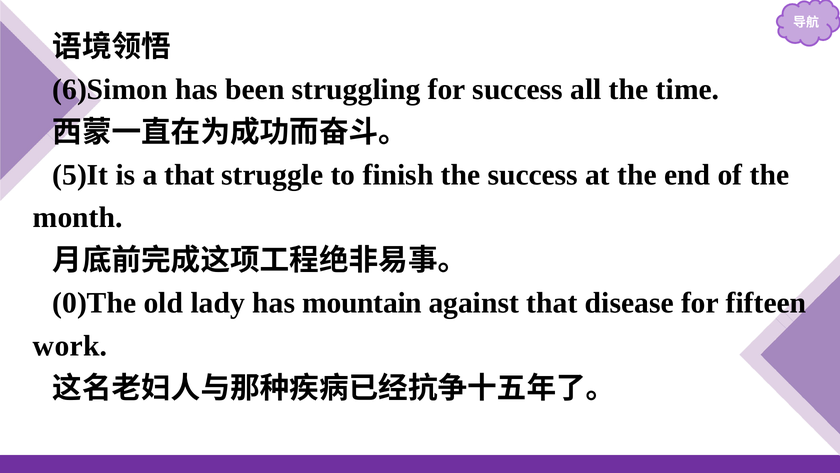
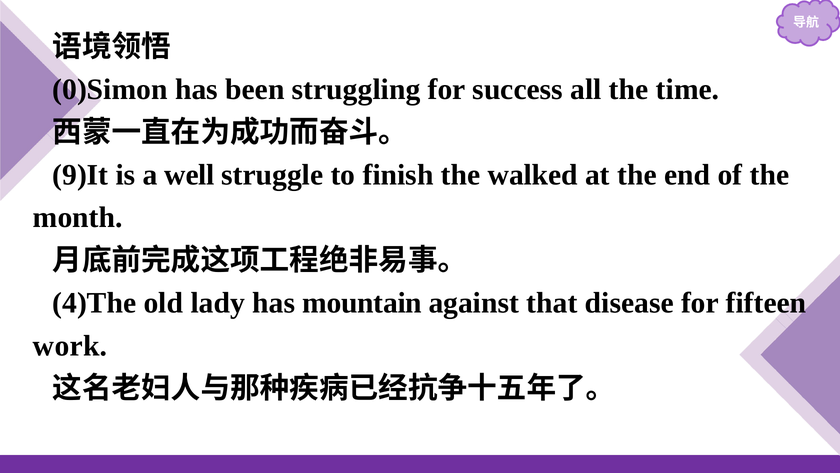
6)Simon: 6)Simon -> 0)Simon (110, 89)
5)It: 5)It -> 9)It (80, 175)
a that: that -> well (190, 175)
the success: success -> walked (533, 175)
0)The: 0)The -> 4)The (94, 303)
